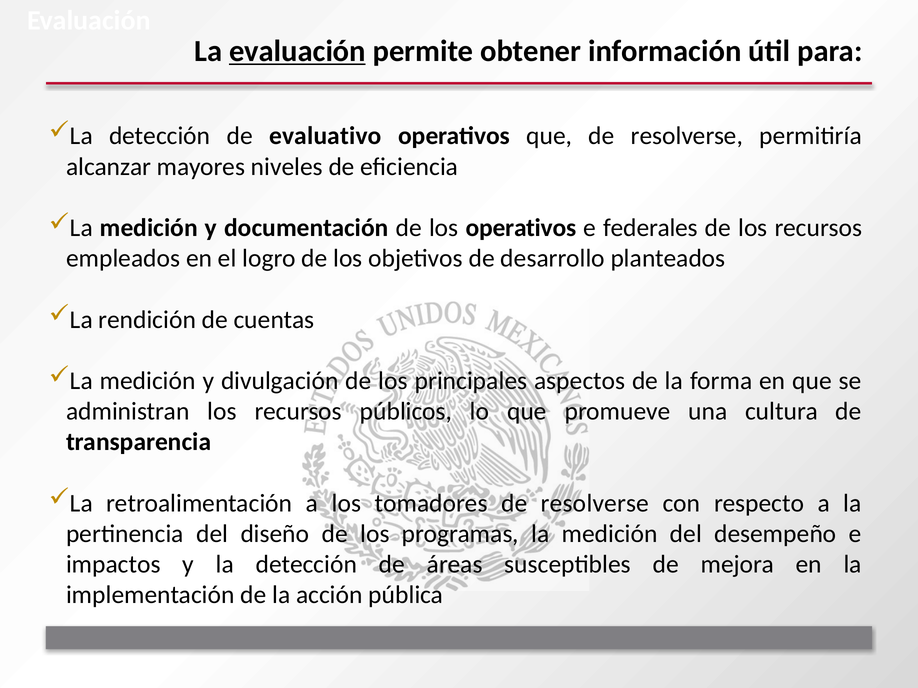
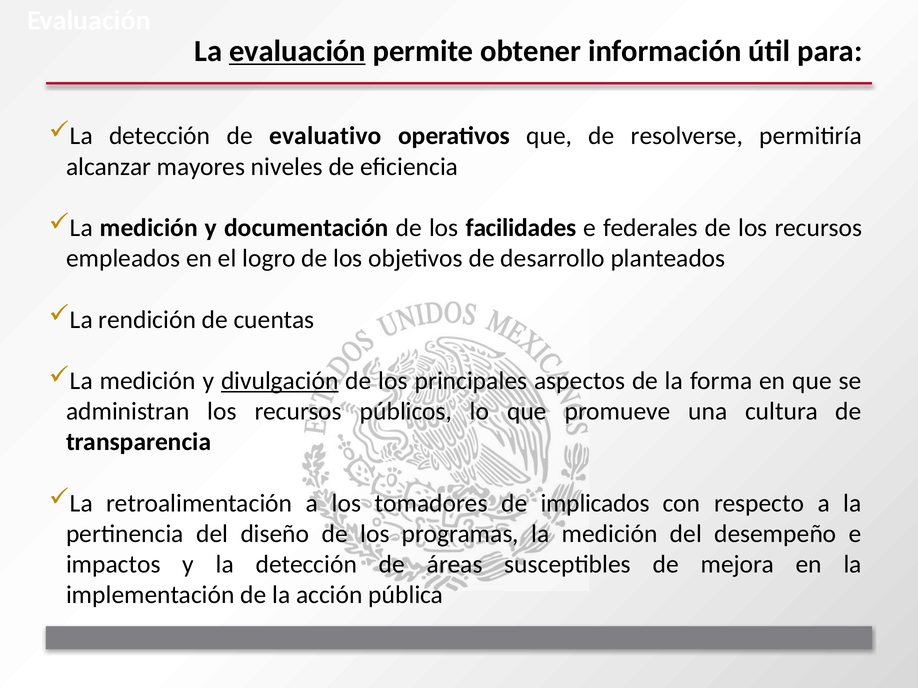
los operativos: operativos -> facilidades (521, 228)
divulgación underline: none -> present (280, 381)
tomadores de resolverse: resolverse -> implicados (595, 504)
